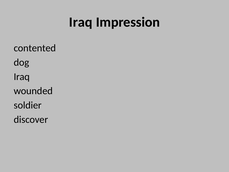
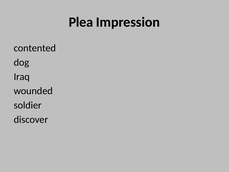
Iraq: Iraq -> Plea (81, 22)
